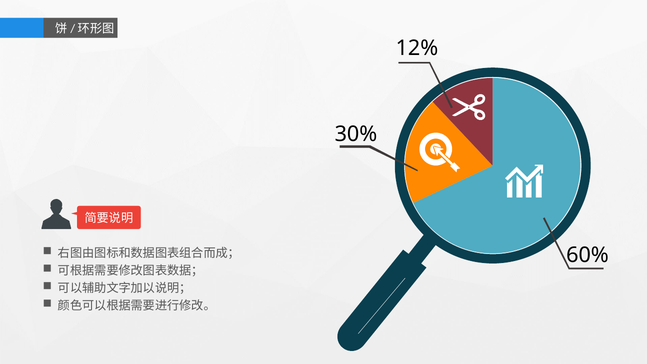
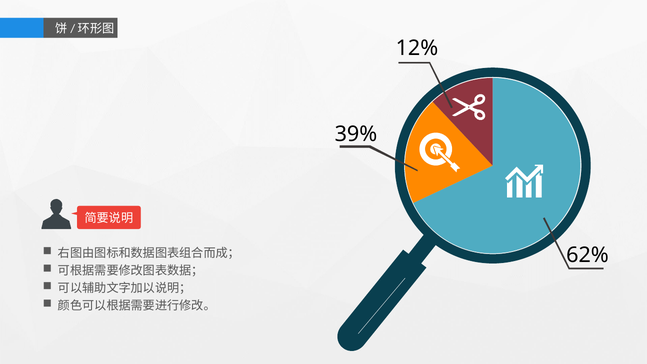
30%: 30% -> 39% (356, 134)
60%: 60% -> 62% (587, 255)
